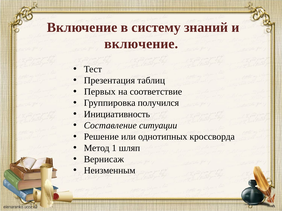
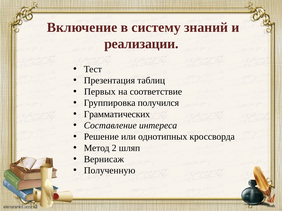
включение: включение -> реализации (141, 44)
Инициативность: Инициативность -> Грамматических (117, 114)
ситуации: ситуации -> интереса (158, 126)
1: 1 -> 2 (114, 148)
Неизменным: Неизменным -> Полученную (110, 171)
